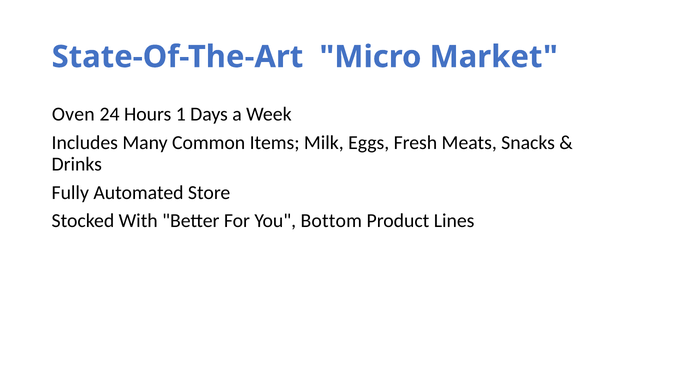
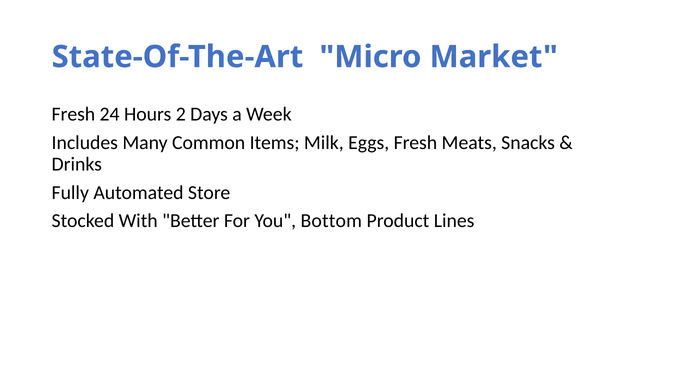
Oven: Oven -> Fresh (73, 114)
1: 1 -> 2 (181, 114)
